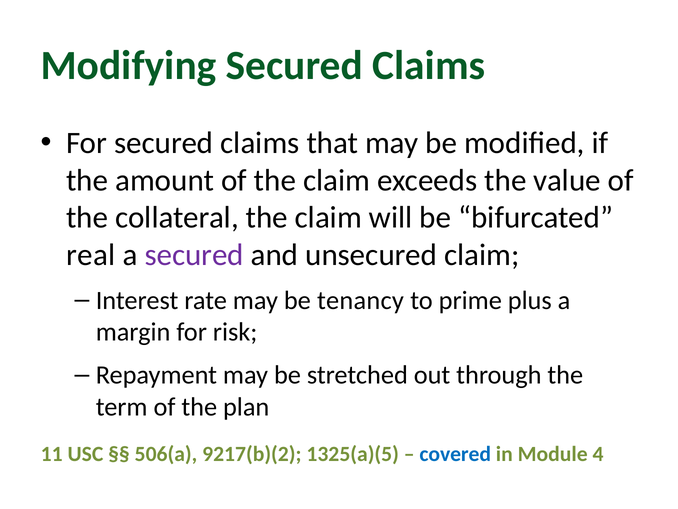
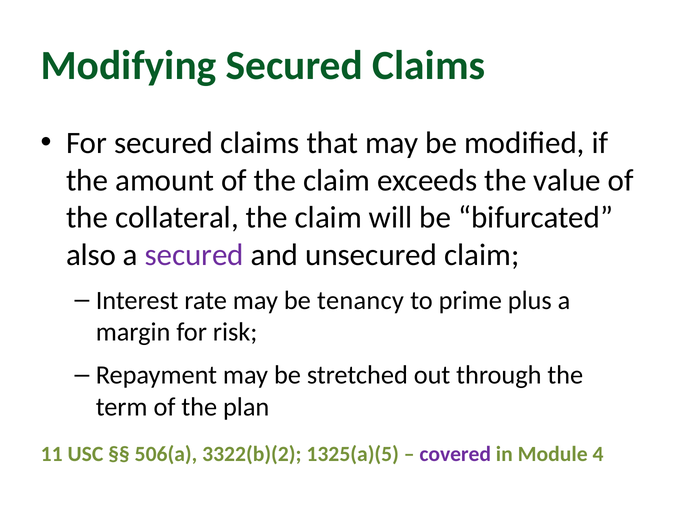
real: real -> also (91, 255)
9217(b)(2: 9217(b)(2 -> 3322(b)(2 (252, 454)
covered colour: blue -> purple (455, 454)
